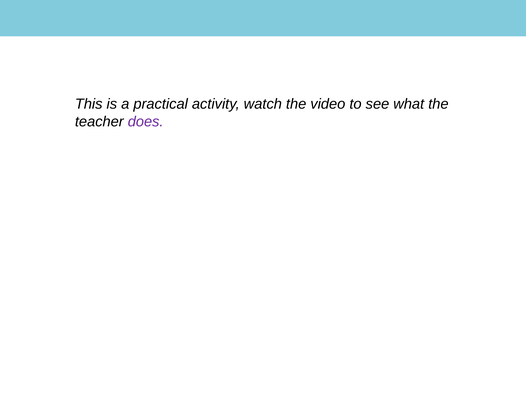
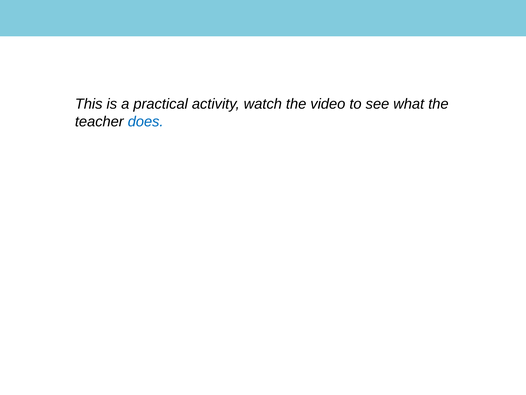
does colour: purple -> blue (146, 121)
